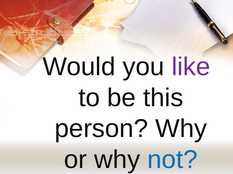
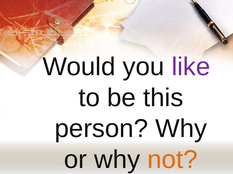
not colour: blue -> orange (172, 160)
